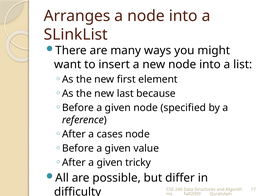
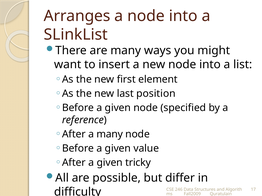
because: because -> position (156, 94)
a cases: cases -> many (110, 134)
